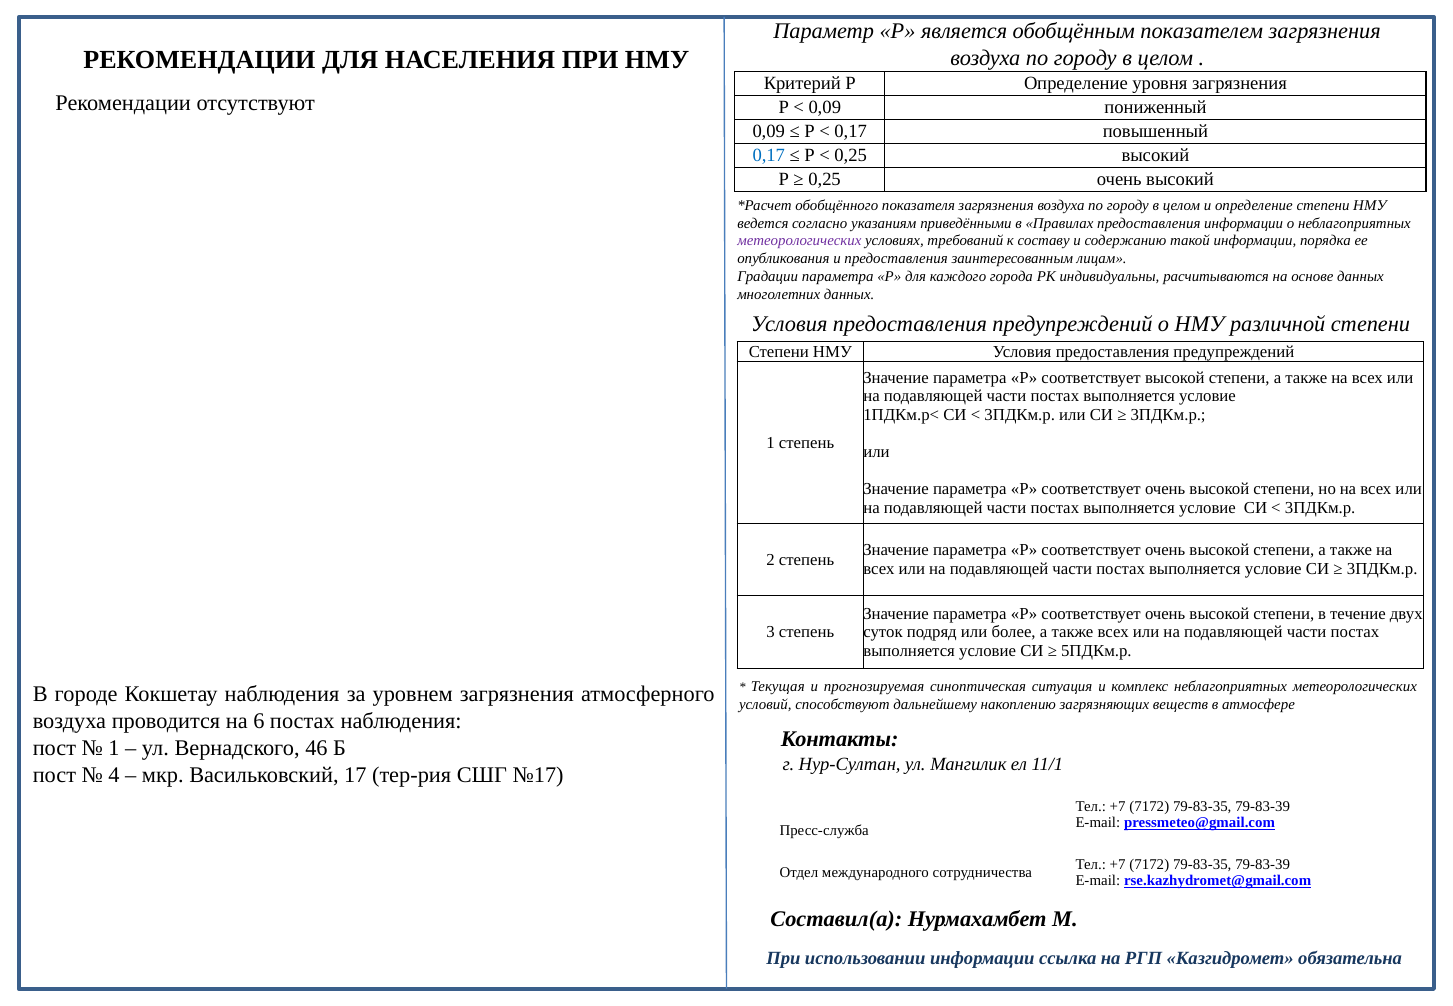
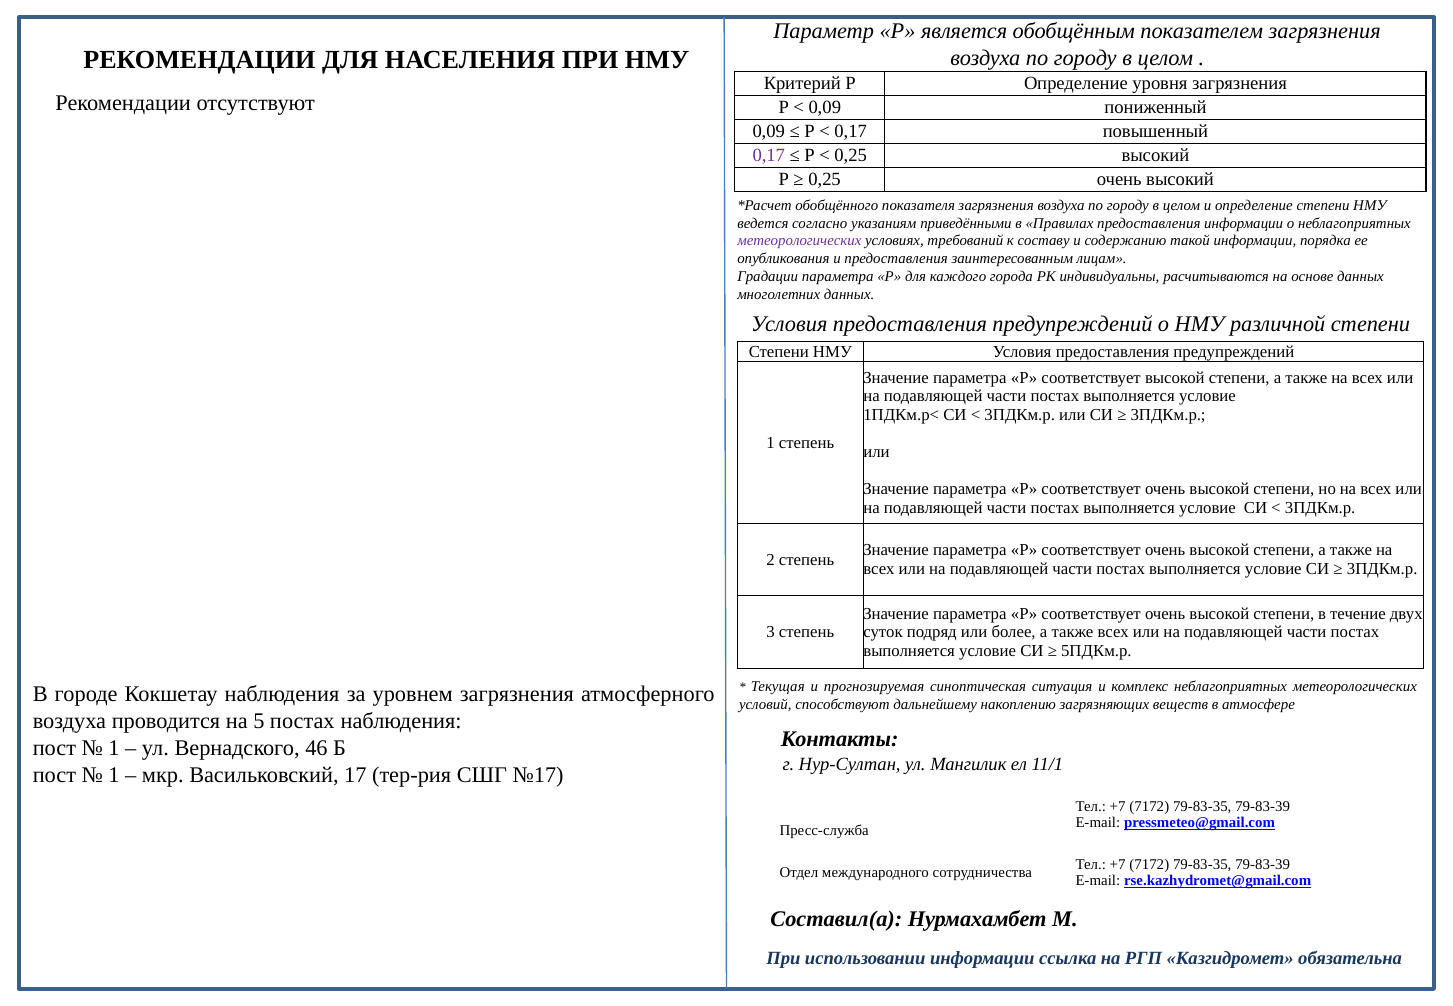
0,17 colour: blue -> purple (769, 155)
6: 6 -> 5 (259, 721)
4: 4 -> 1 (114, 775)
